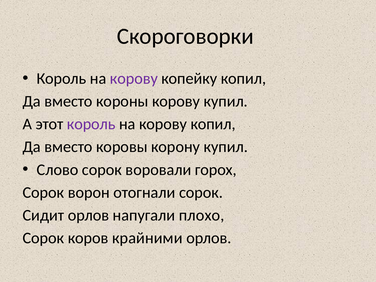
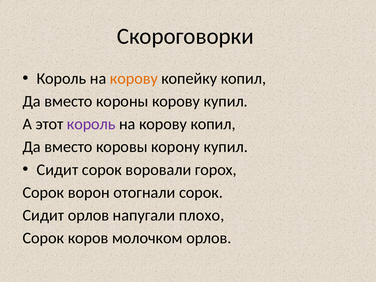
корову colour: purple -> orange (134, 79)
Слово: Слово -> Сидит (57, 170)
крайними: крайними -> молочком (147, 238)
